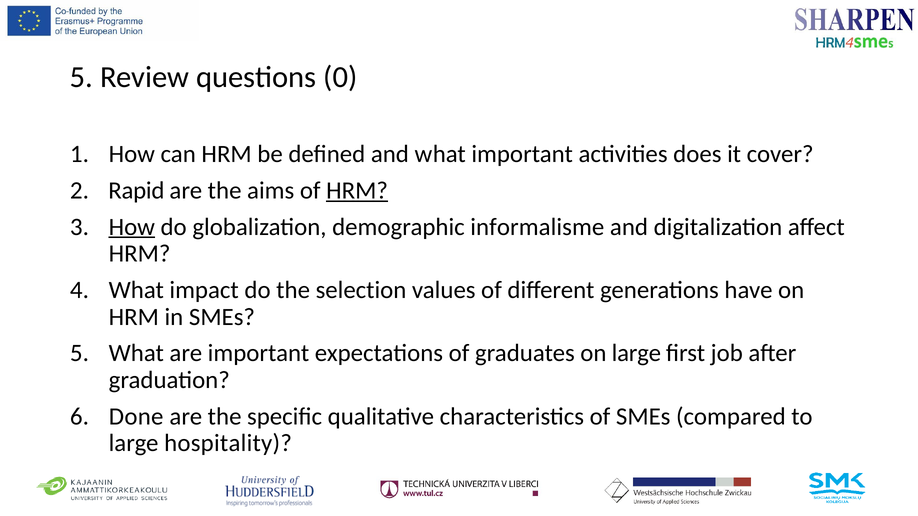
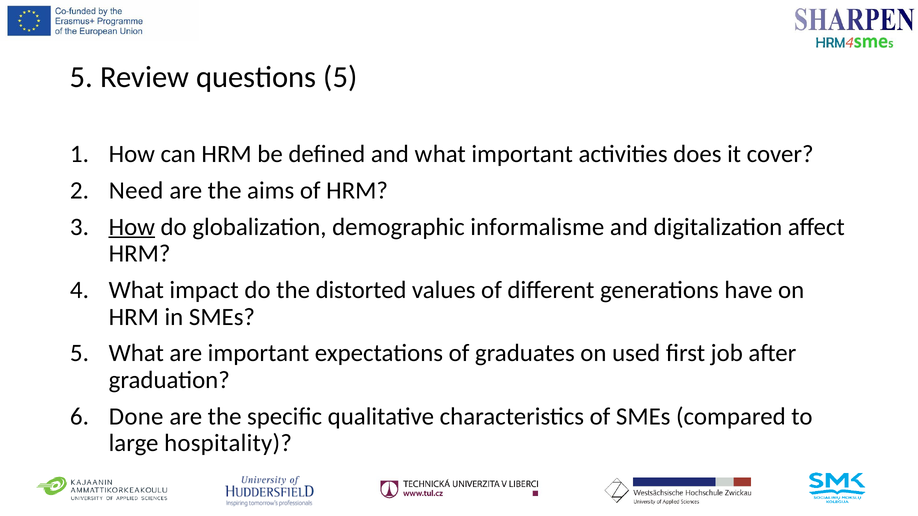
questions 0: 0 -> 5 (340, 77)
Rapid: Rapid -> Need (136, 191)
HRM underline: present -> none (357, 191)
selection: selection -> distorted (361, 290)
on large: large -> used (636, 353)
